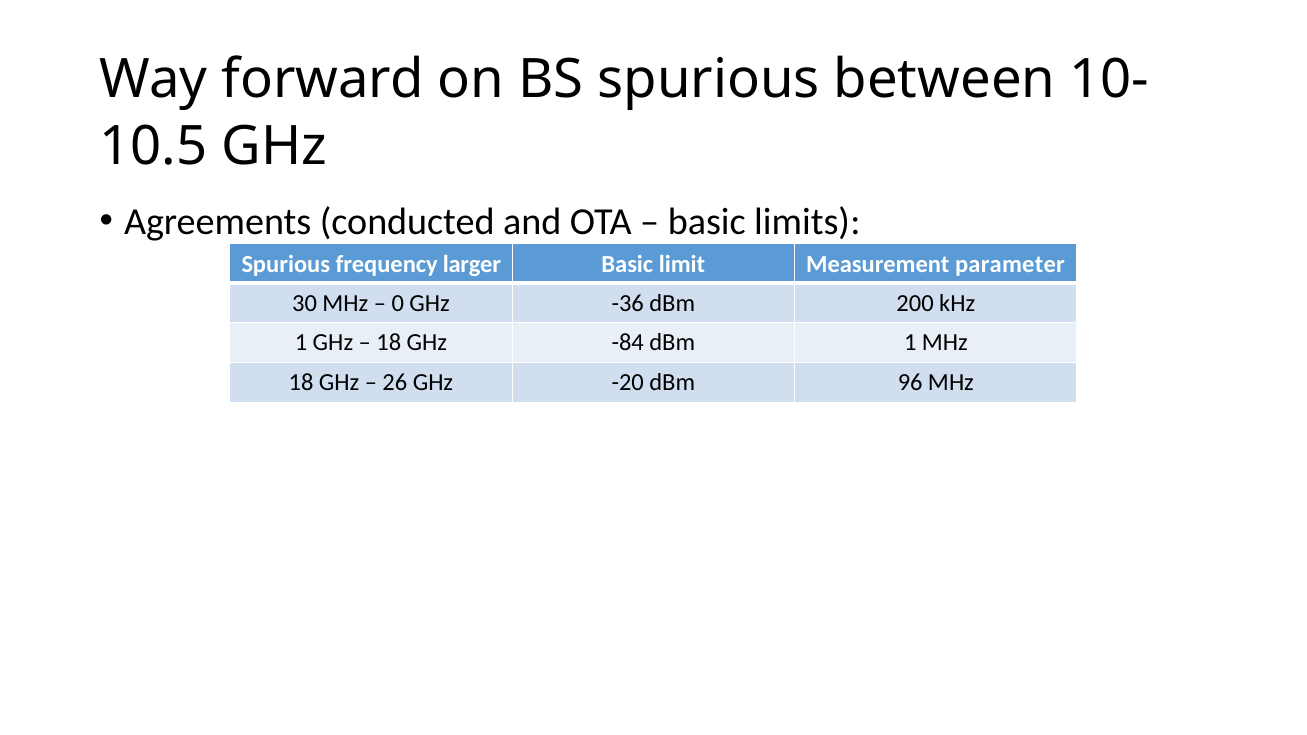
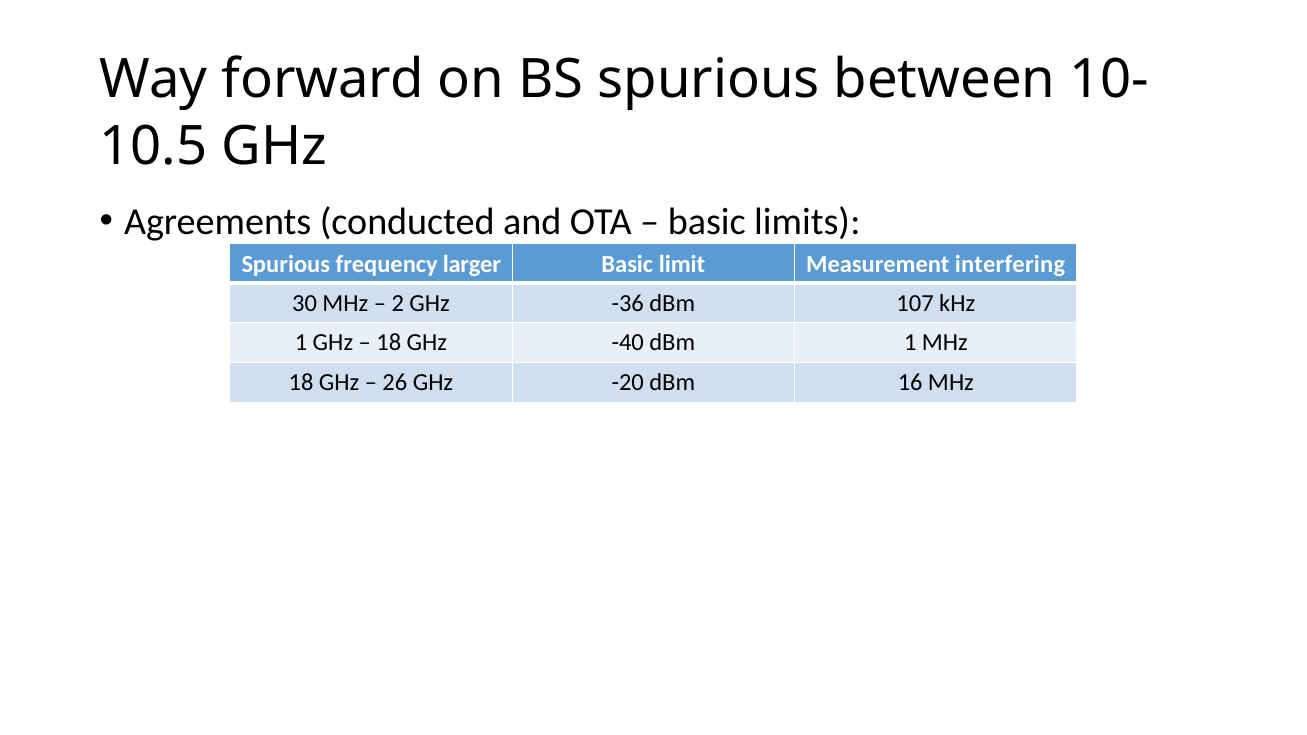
parameter: parameter -> interfering (1010, 265)
0: 0 -> 2 (398, 303)
200: 200 -> 107 (915, 303)
-84: -84 -> -40 (628, 343)
96: 96 -> 16 (910, 383)
